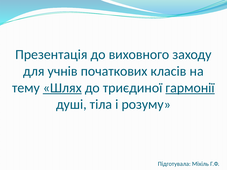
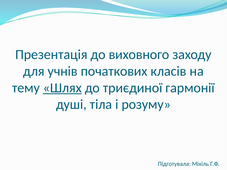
гармонії underline: present -> none (190, 88)
